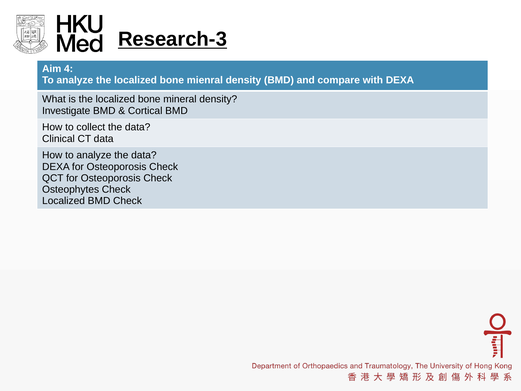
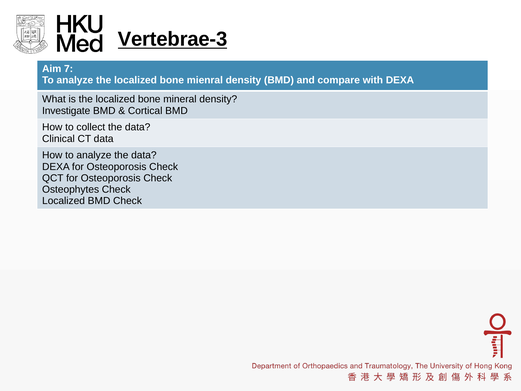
Research-3: Research-3 -> Vertebrae-3 (173, 39)
4: 4 -> 7 (69, 69)
